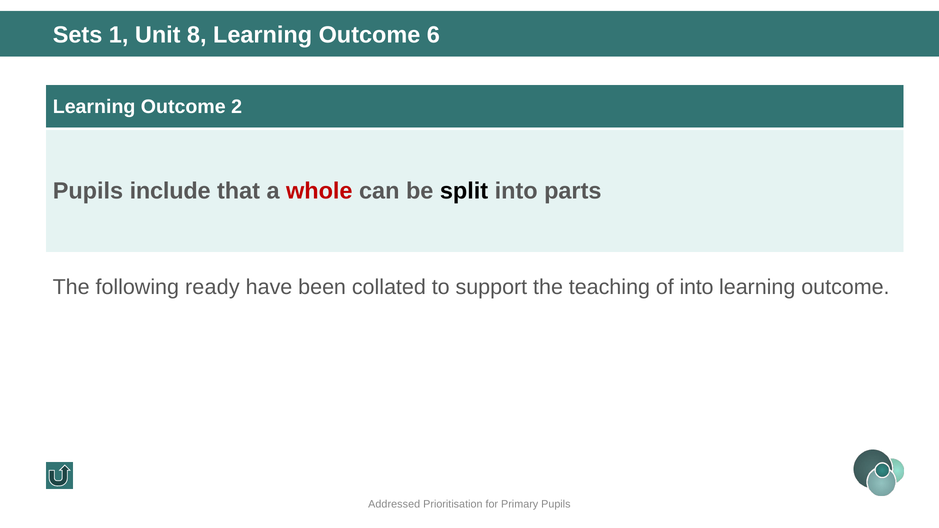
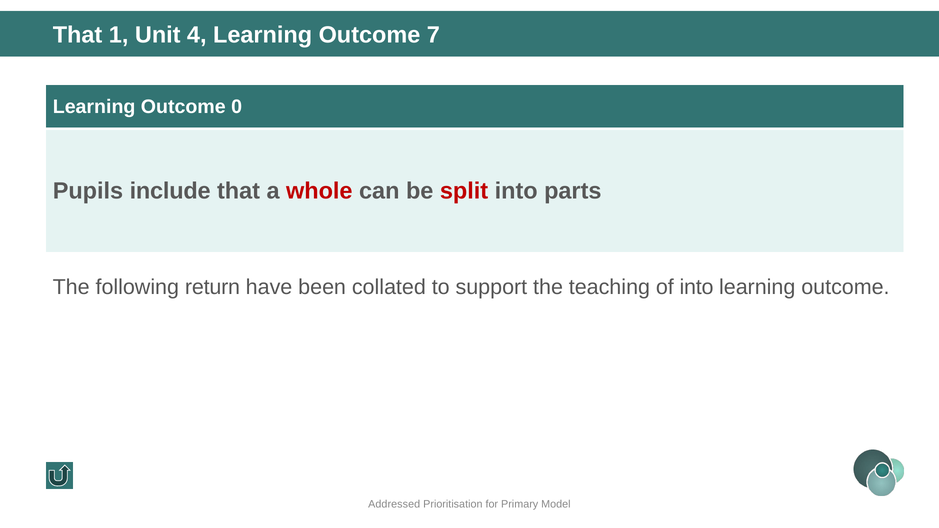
Sets: Sets -> That (78, 35)
8: 8 -> 4 (197, 35)
6: 6 -> 7 (433, 35)
2: 2 -> 0 (237, 107)
split colour: black -> red (464, 191)
ready: ready -> return (213, 287)
Primary Pupils: Pupils -> Model (556, 504)
